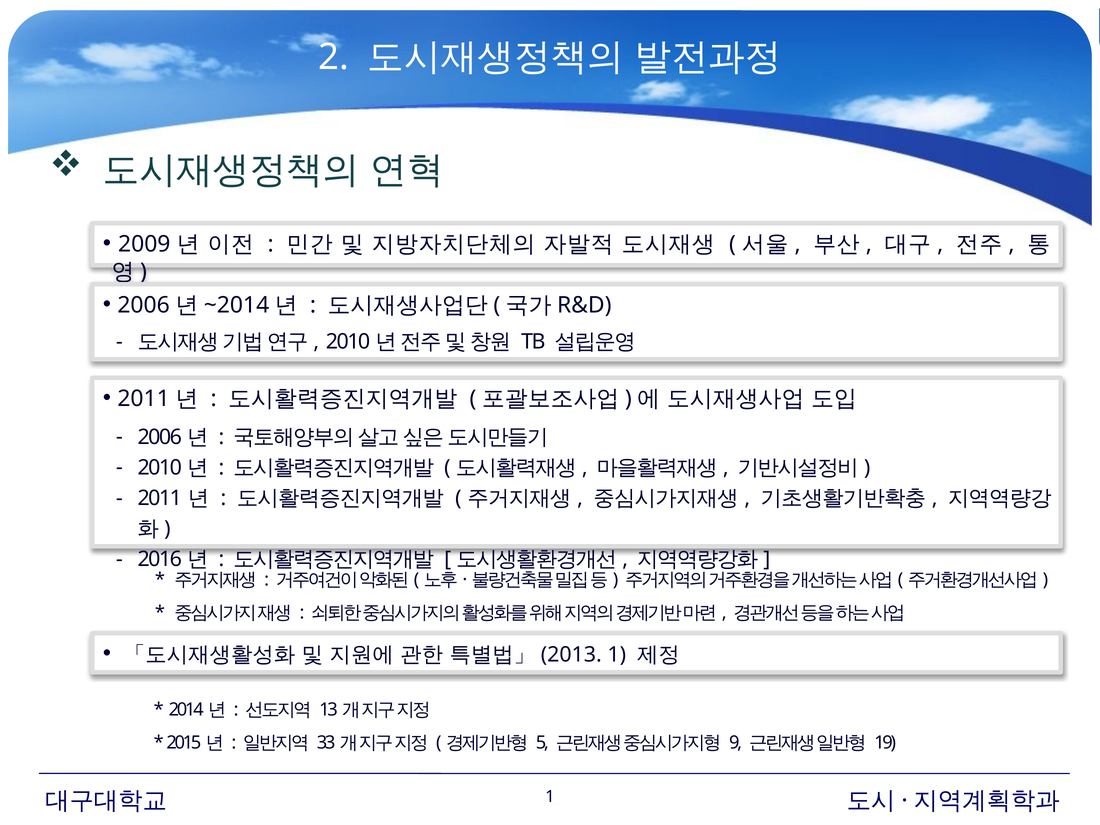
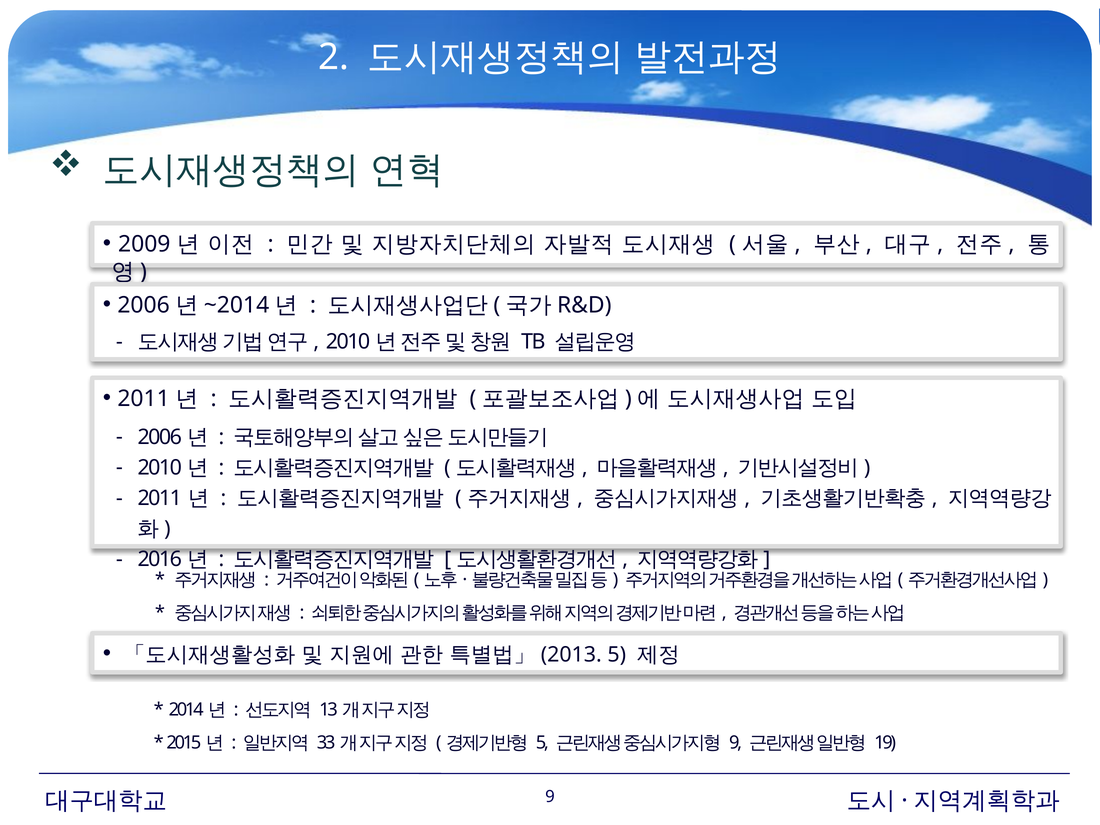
1: 1 -> 5 (617, 655)
1: 1 -> 9 (550, 796)
